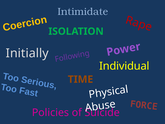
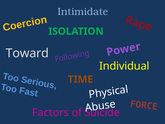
Initially: Initially -> Toward (27, 53)
Policies: Policies -> Factors (50, 112)
